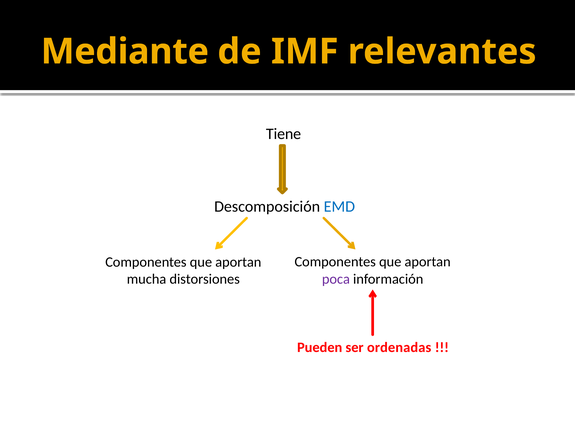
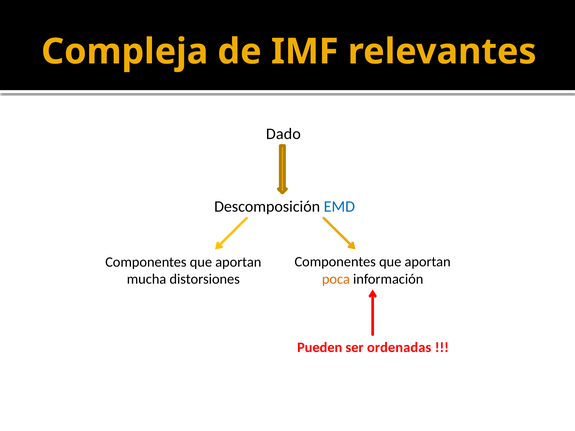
Mediante: Mediante -> Compleja (125, 52)
Tiene: Tiene -> Dado (283, 134)
poca colour: purple -> orange (336, 279)
